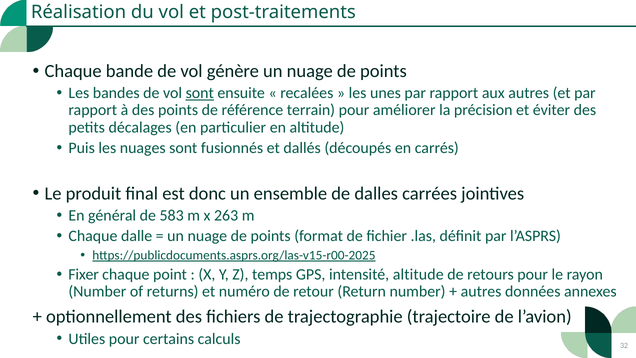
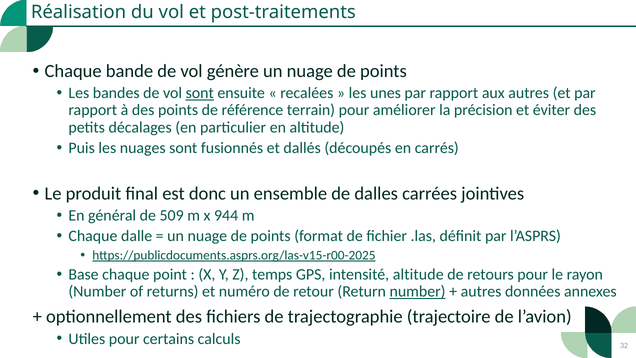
583: 583 -> 509 (172, 215)
263: 263 -> 944 (226, 215)
Fixer: Fixer -> Base (84, 274)
number underline: none -> present (418, 291)
